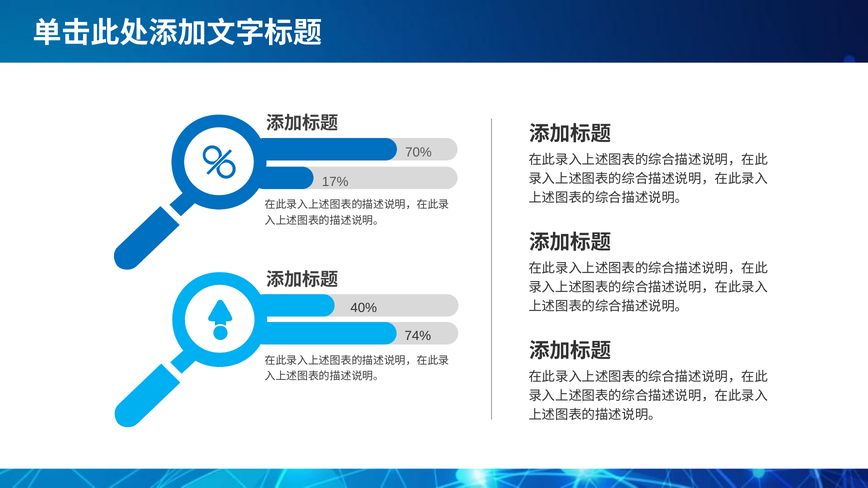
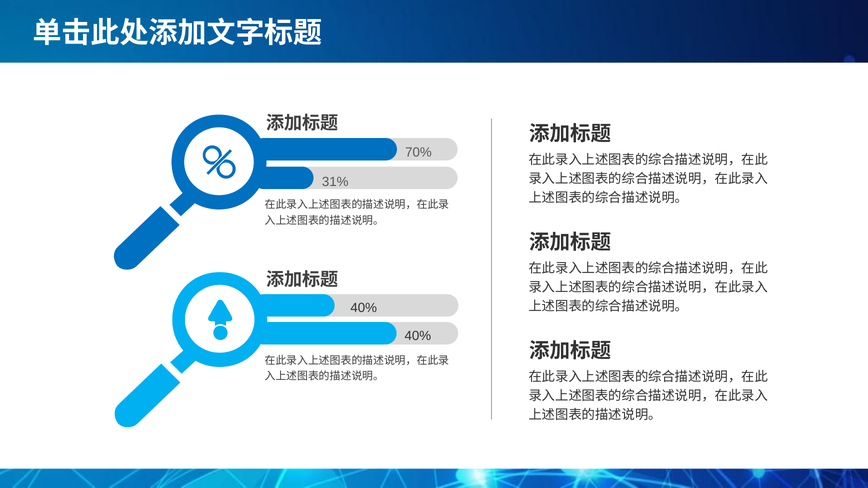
17%: 17% -> 31% (335, 182)
74%: 74% -> 40% (418, 336)
